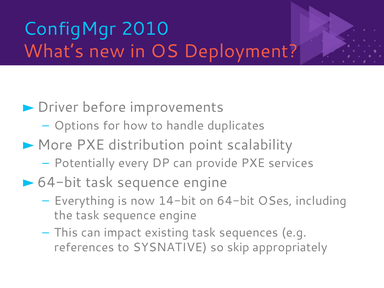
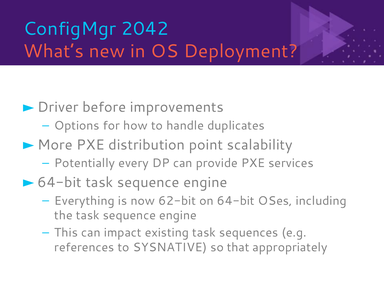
2010: 2010 -> 2042 (145, 29)
14-bit: 14-bit -> 62-bit (177, 201)
skip: skip -> that (238, 247)
